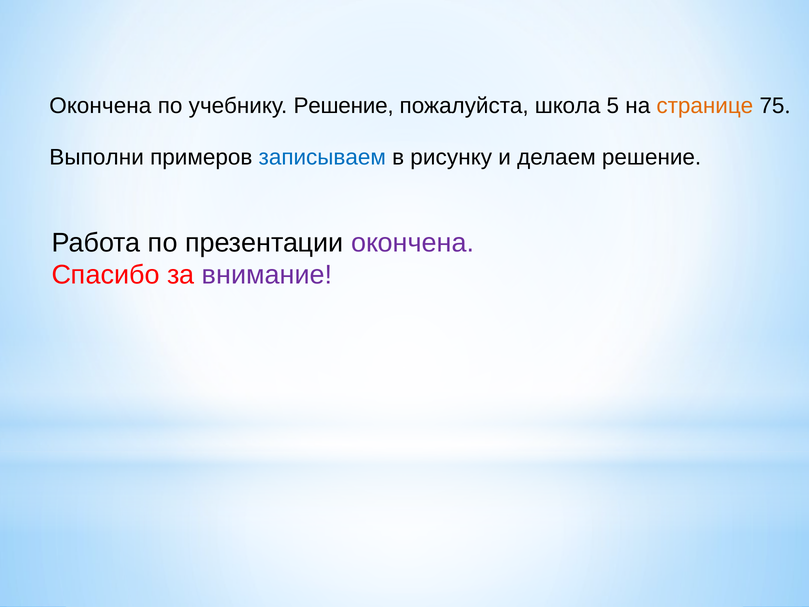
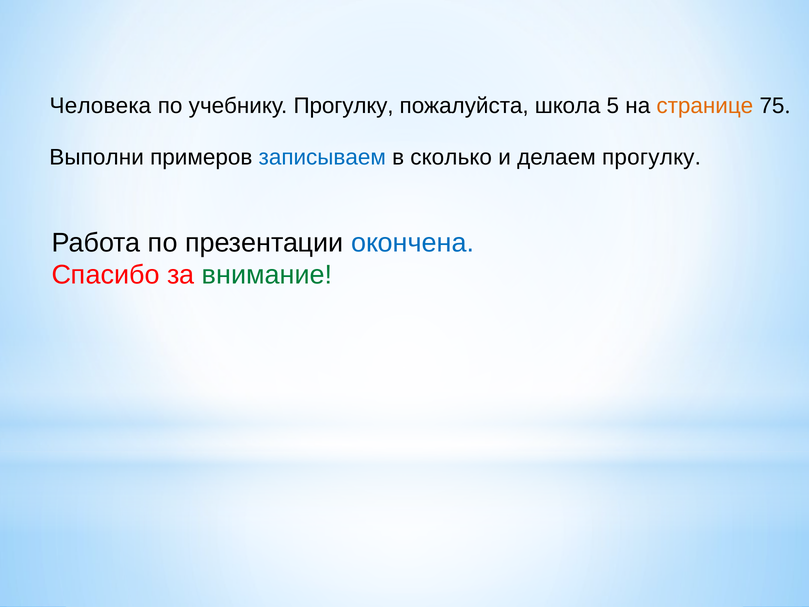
Окончена: Окончена -> Человека (100, 106)
учебнику Решение: Решение -> Прогулку (344, 106)
рисунку: рисунку -> сколько (451, 157)
делаем решение: решение -> прогулку (651, 157)
окончена colour: purple -> blue (413, 243)
внимание colour: purple -> green (267, 275)
